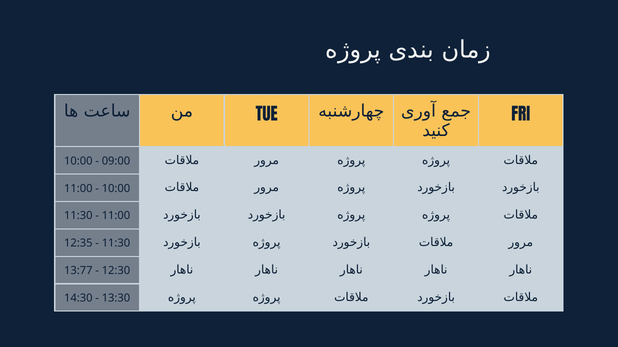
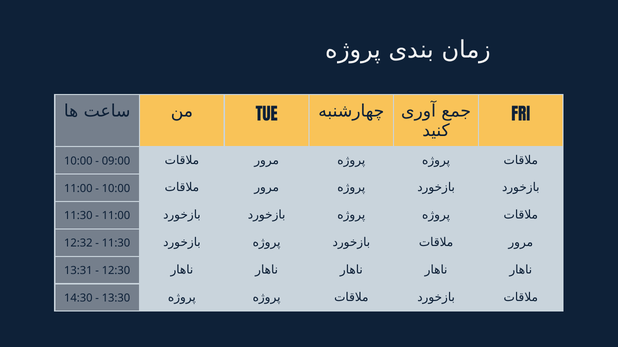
12:35: 12:35 -> 12:32 (78, 244)
13:77: 13:77 -> 13:31 (78, 271)
